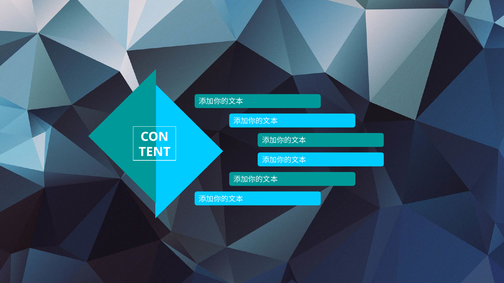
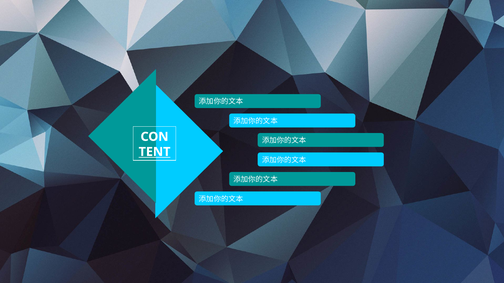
TENT underline: none -> present (155, 152)
